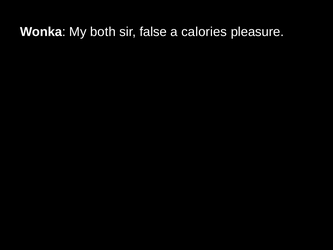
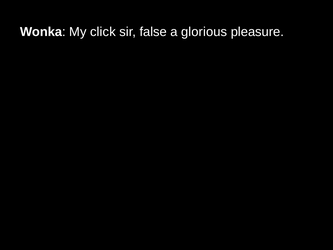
both: both -> click (103, 32)
calories: calories -> glorious (204, 32)
